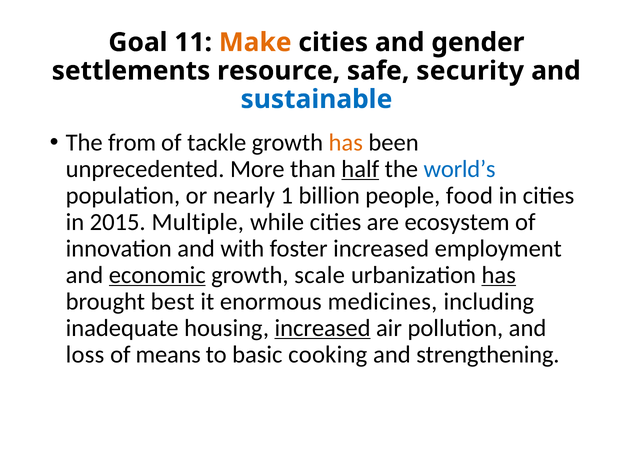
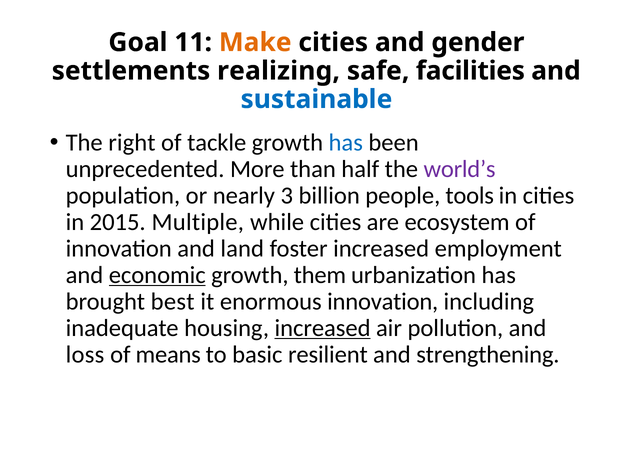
resource: resource -> realizing (279, 71)
security: security -> facilities (470, 71)
from: from -> right (132, 143)
has colour: orange -> blue (346, 143)
half underline: present -> none (360, 169)
world’s colour: blue -> purple (460, 169)
1: 1 -> 3 (287, 196)
food: food -> tools (470, 196)
with: with -> land (242, 249)
scale: scale -> them (320, 275)
has underline: present -> none (499, 275)
enormous medicines: medicines -> innovation (383, 302)
cooking: cooking -> resilient (328, 355)
